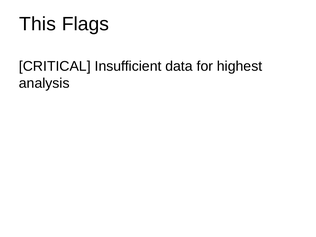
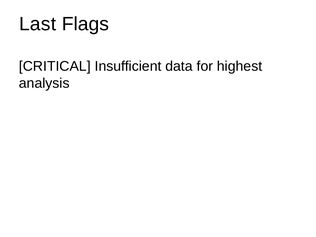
This: This -> Last (38, 24)
